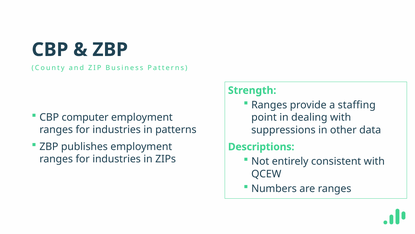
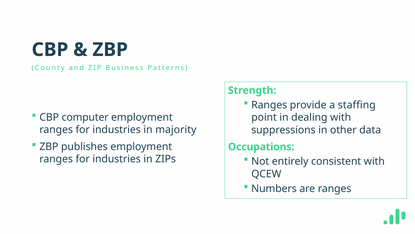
in patterns: patterns -> majority (176, 129)
Descriptions: Descriptions -> Occupations (261, 146)
